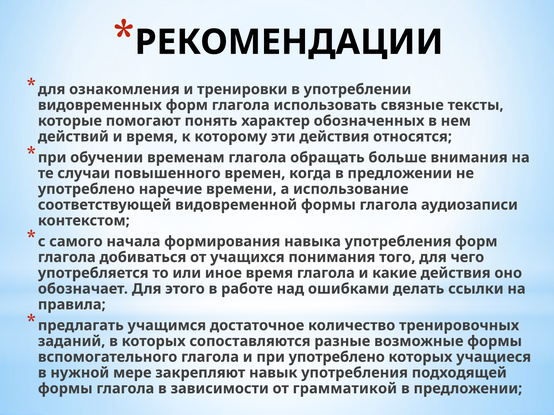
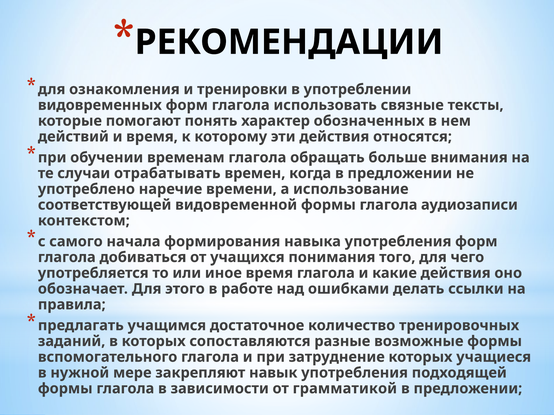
повышенного: повышенного -> отрабатывать (167, 173)
при употреблено: употреблено -> затруднение (337, 357)
